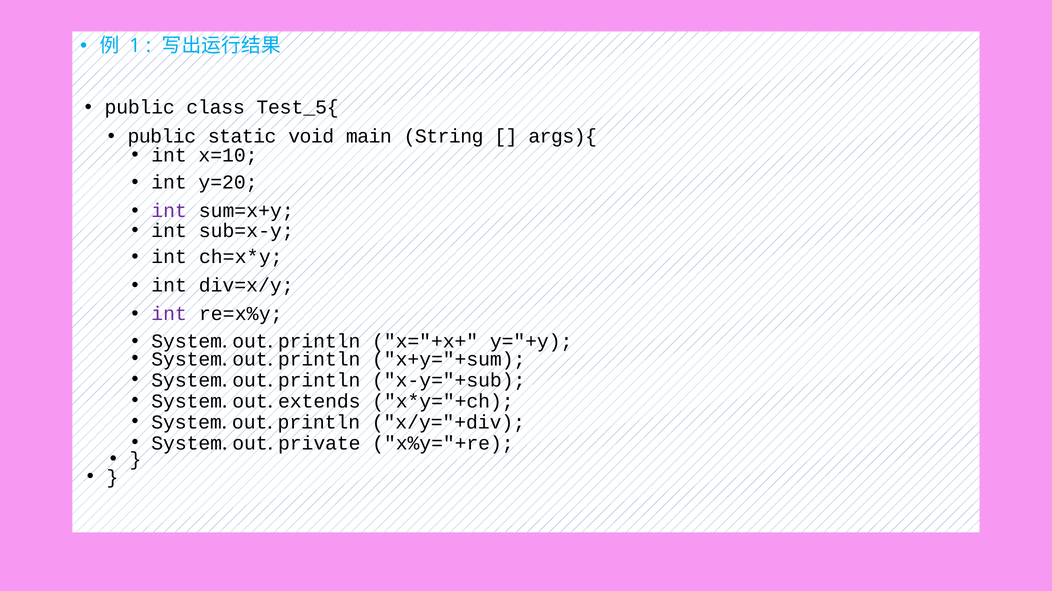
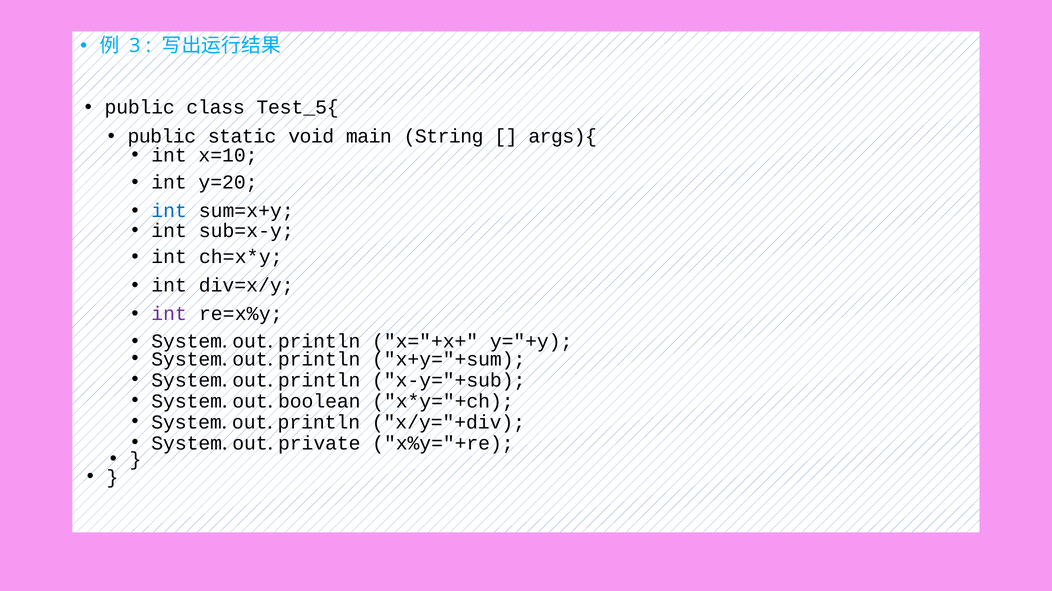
1: 1 -> 3 (135, 46)
int colour: purple -> blue (169, 211)
extends: extends -> boolean (319, 402)
